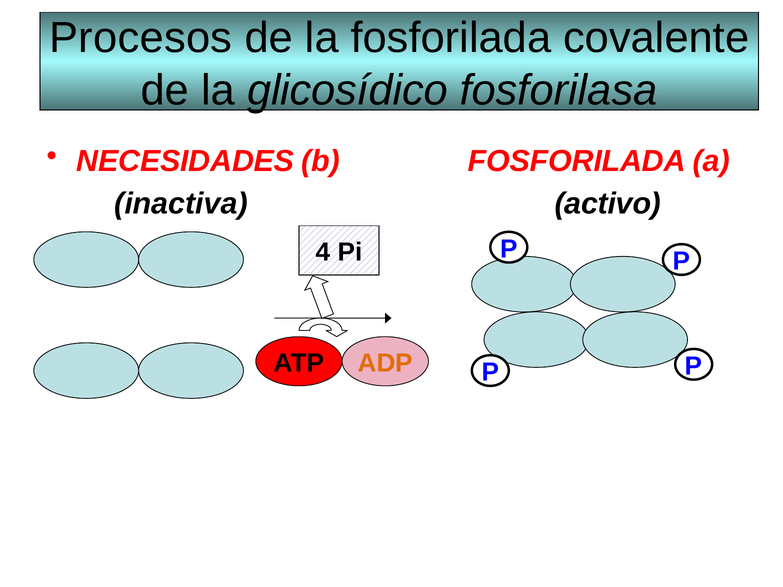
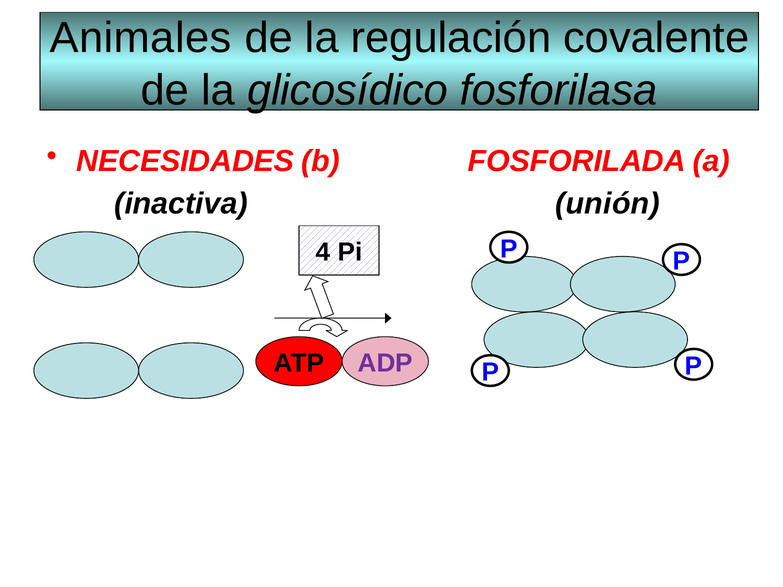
Procesos: Procesos -> Animales (141, 38)
la fosforilada: fosforilada -> regulación (451, 38)
activo: activo -> unión (608, 204)
ADP colour: orange -> purple (385, 363)
